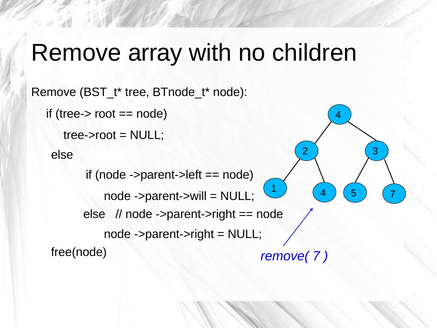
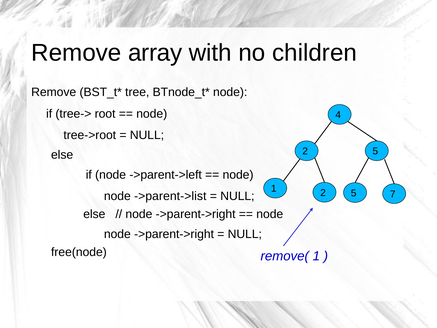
3: 3 -> 5 (375, 151)
1 4: 4 -> 2 (323, 193)
->parent->will: ->parent->will -> ->parent->list (170, 196)
remove( 7: 7 -> 1 (316, 256)
